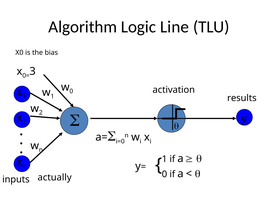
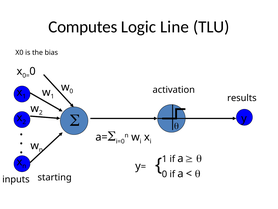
Algorithm: Algorithm -> Computes (83, 27)
3: 3 -> 0 (33, 71)
actually: actually -> starting (55, 177)
